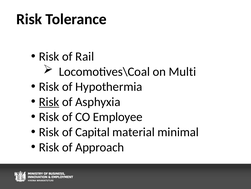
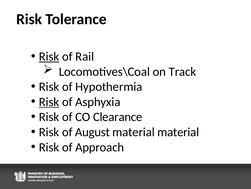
Risk underline: none -> present (49, 56)
Multi: Multi -> Track (182, 71)
Employee: Employee -> Clearance (118, 117)
Capital: Capital -> August (92, 132)
material minimal: minimal -> material (178, 132)
